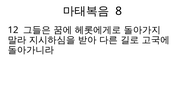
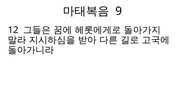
8: 8 -> 9 (119, 11)
